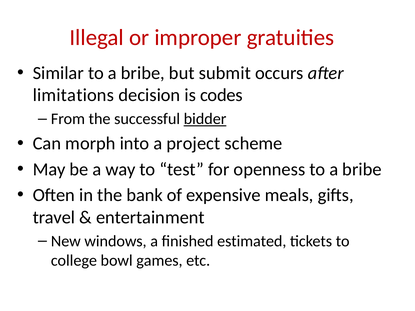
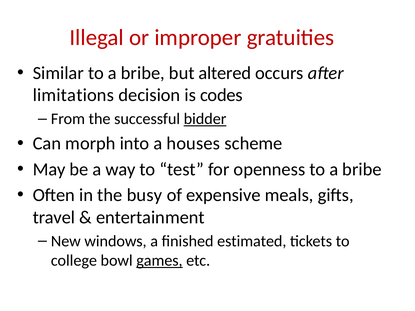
submit: submit -> altered (225, 73)
project: project -> houses (193, 144)
bank: bank -> busy (144, 195)
games underline: none -> present (159, 261)
